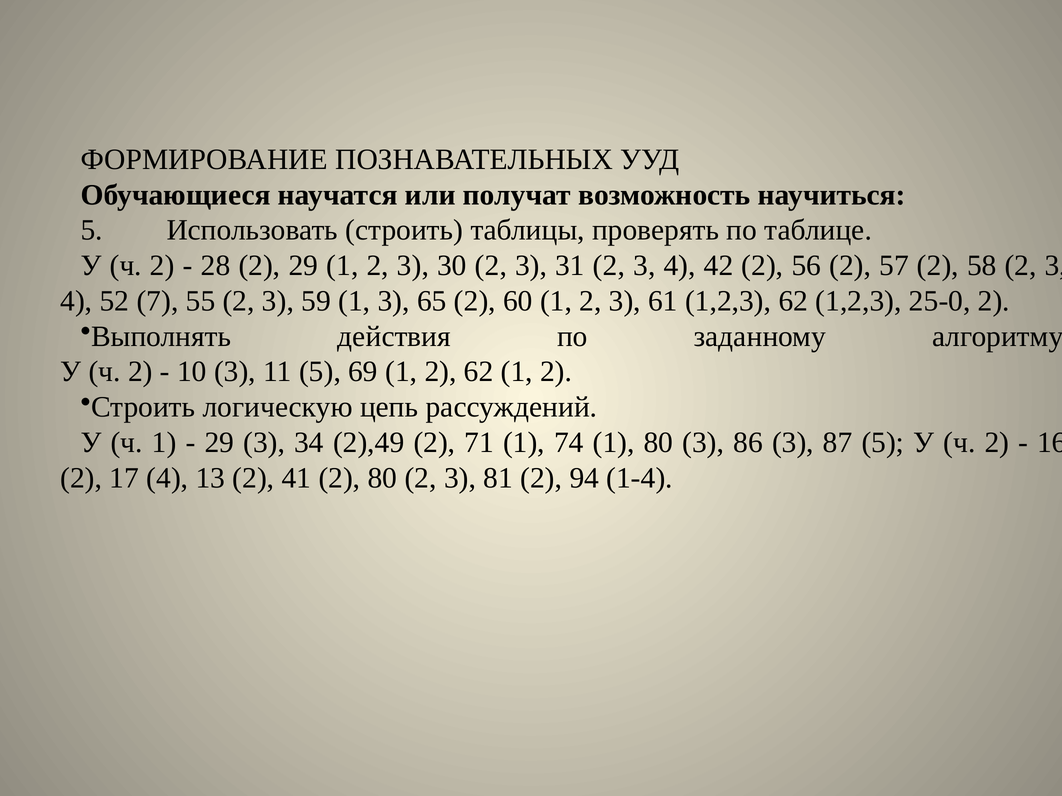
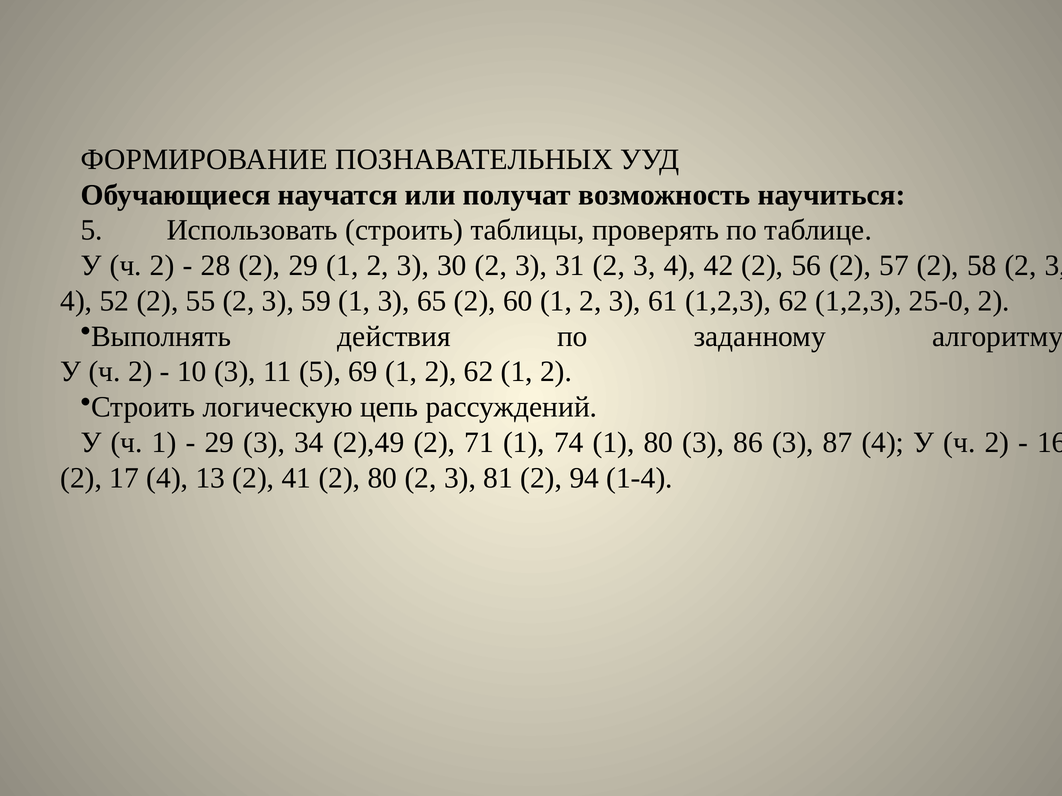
52 7: 7 -> 2 (158, 301)
87 5: 5 -> 4 (883, 443)
